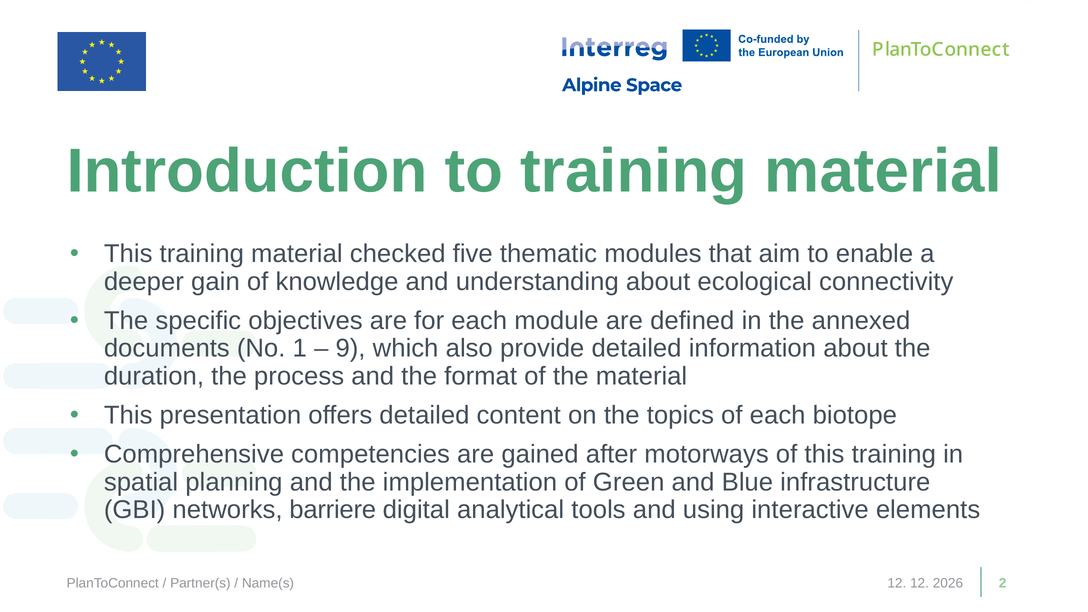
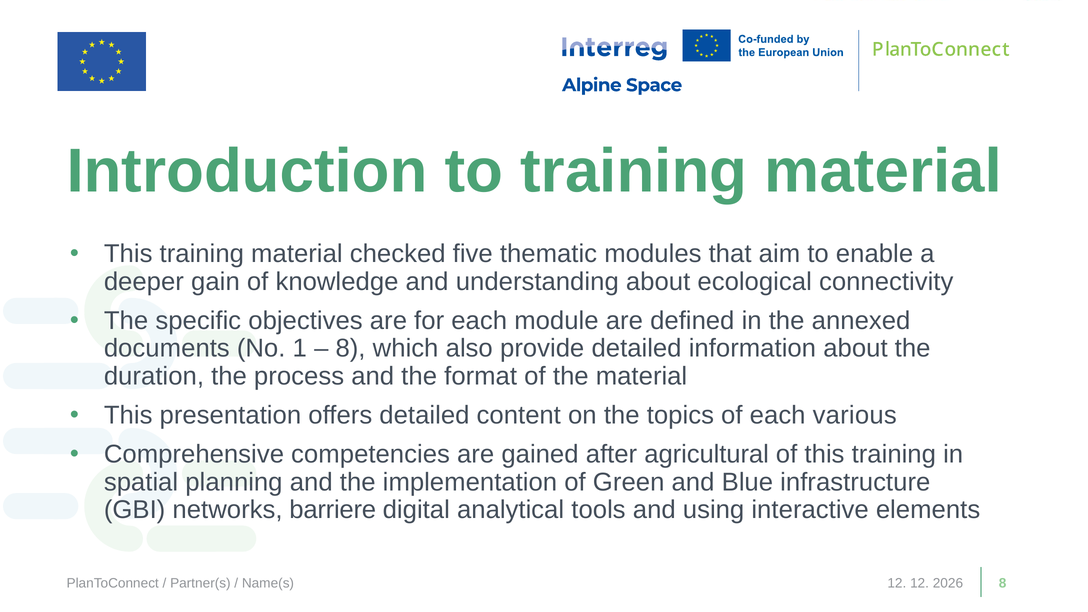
9: 9 -> 8 (350, 349)
biotope: biotope -> various (855, 415)
motorways: motorways -> agricultural (707, 454)
Name(s 2: 2 -> 8 (1003, 583)
